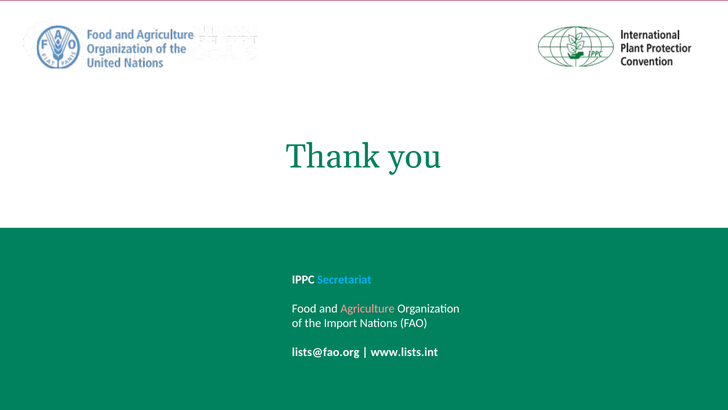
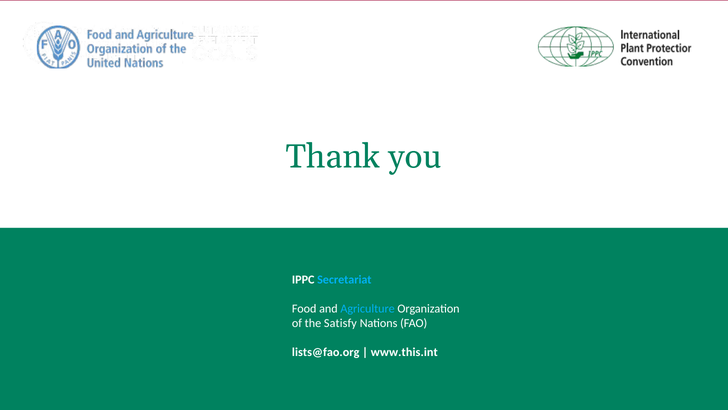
Agriculture colour: pink -> light blue (368, 308)
Import: Import -> Satisfy (340, 323)
www.lists.int: www.lists.int -> www.this.int (404, 352)
